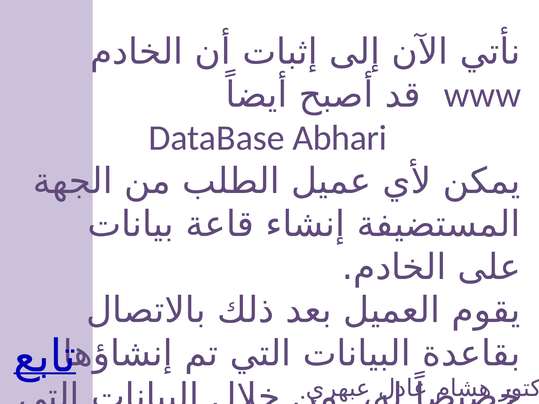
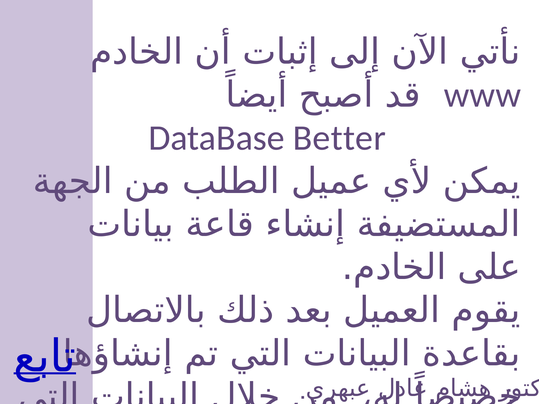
Abhari: Abhari -> Better (339, 138)
